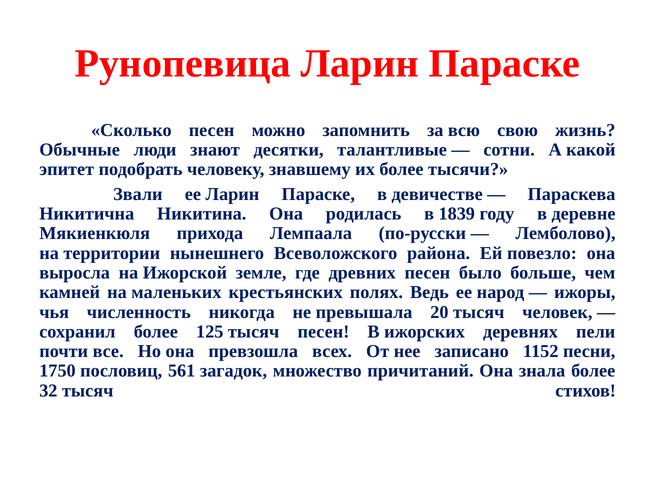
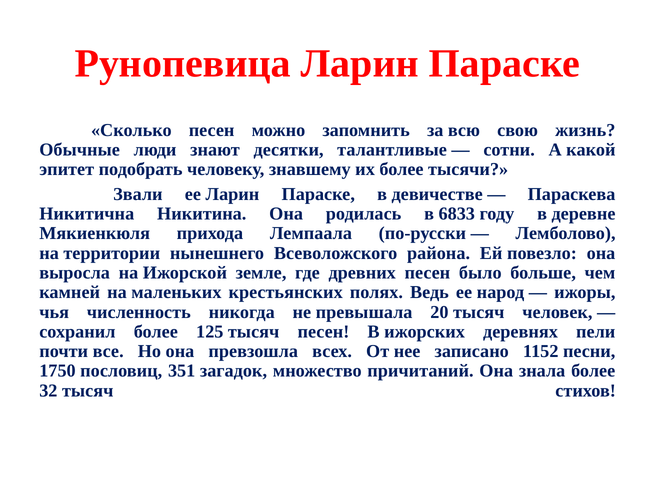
1839: 1839 -> 6833 (457, 214)
561: 561 -> 351 (182, 371)
